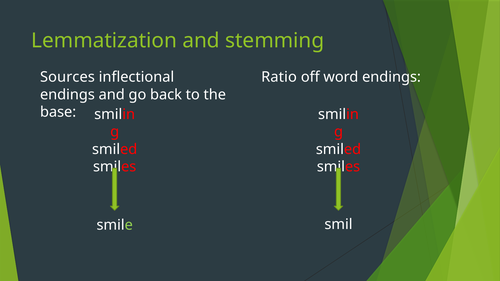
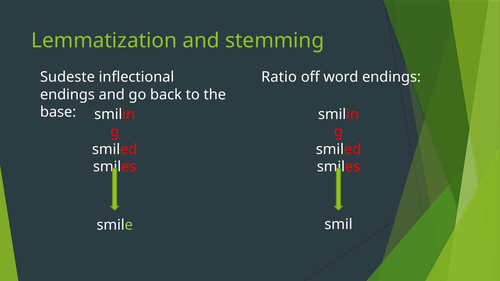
Sources: Sources -> Sudeste (67, 77)
